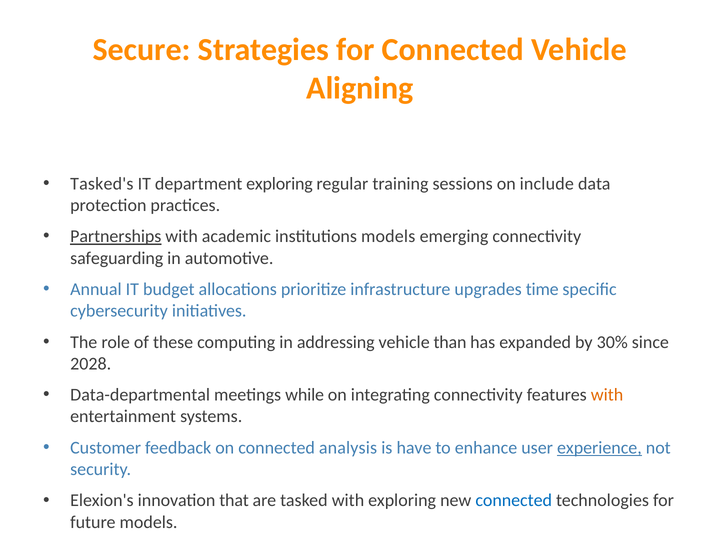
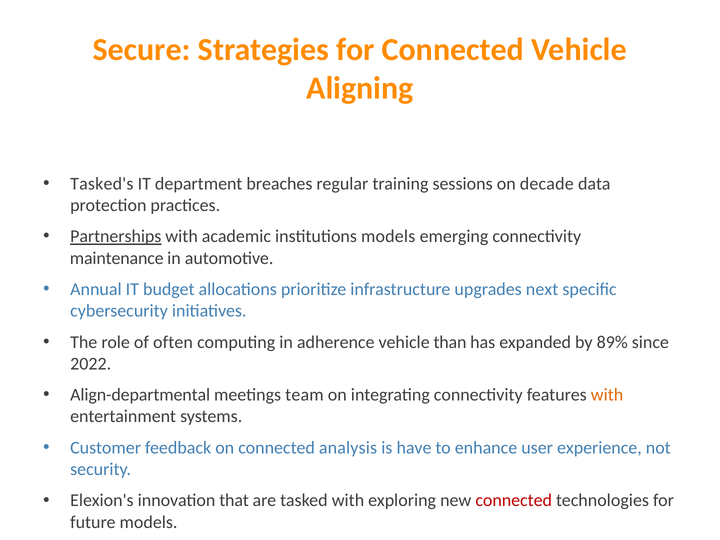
department exploring: exploring -> breaches (279, 184)
include: include -> decade (547, 184)
safeguarding: safeguarding -> maintenance (117, 258)
time: time -> next (542, 289)
these: these -> often (173, 342)
addressing: addressing -> adherence (336, 342)
30%: 30% -> 89% (612, 342)
2028: 2028 -> 2022 (91, 364)
Data-departmental: Data-departmental -> Align-departmental (140, 395)
while: while -> team (304, 395)
experience underline: present -> none (599, 448)
connected colour: blue -> red (514, 501)
